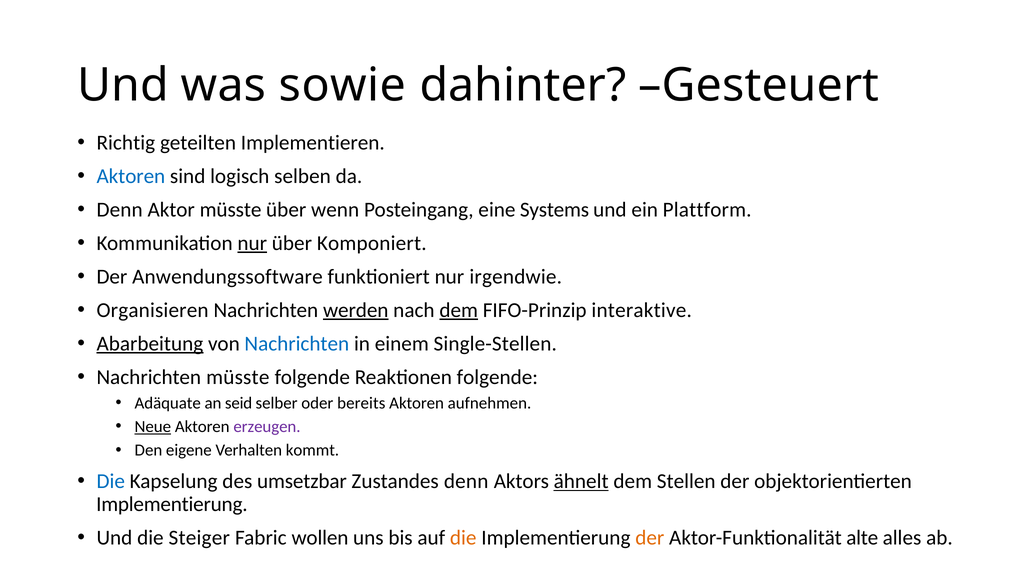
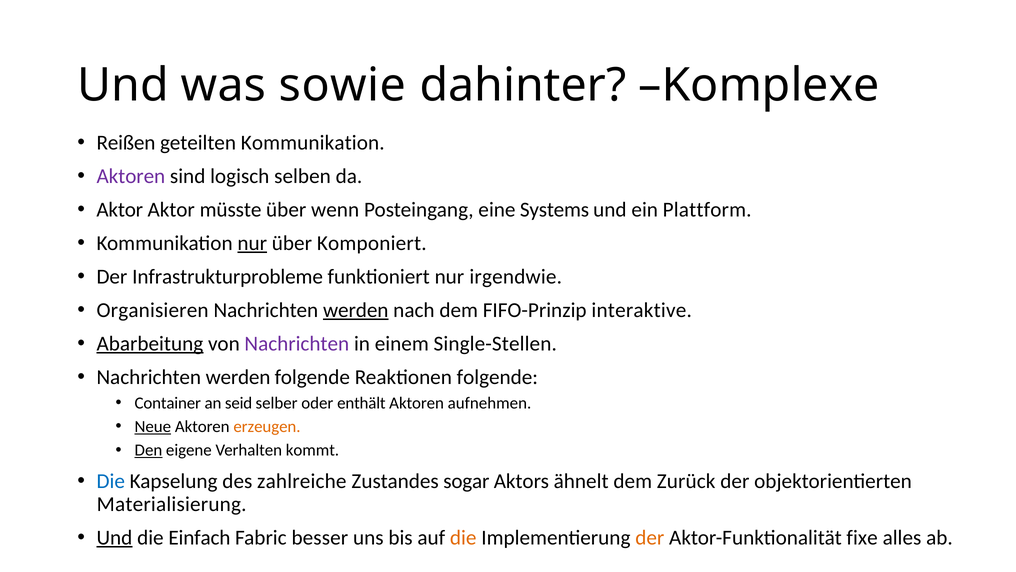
Gesteuert: Gesteuert -> Komplexe (759, 85)
Richtig: Richtig -> Reißen (126, 143)
geteilten Implementieren: Implementieren -> Kommunikation (313, 143)
Aktoren colour: blue -> purple (131, 176)
Denn: Denn -> Aktor (120, 210)
Anwendungssoftware: Anwendungssoftware -> Infrastrukturprobleme (228, 276)
dem underline: present -> none (459, 310)
Nachrichten colour: blue -> purple (297, 343)
müsste: müsste -> werden (238, 377)
Adäquate: Adäquate -> Container (168, 403)
bereits: bereits -> enthält (361, 403)
erzeugen colour: purple -> orange (267, 426)
Den underline: none -> present (148, 450)
umsetzbar: umsetzbar -> zahlreiche (302, 481)
Zustandes denn: denn -> sogar (466, 481)
ähnelt underline: present -> none (581, 481)
Stellen: Stellen -> Zurück (686, 481)
Implementierung: Implementierung -> Materialisierung (172, 504)
Und underline: none -> present (114, 537)
Steiger: Steiger -> Einfach (199, 537)
wollen: wollen -> besser (320, 537)
alte: alte -> fixe (862, 537)
